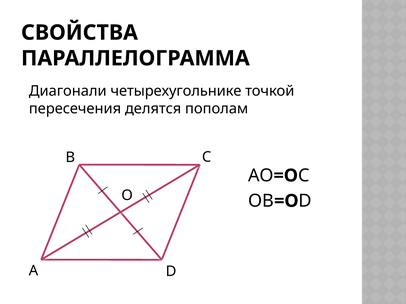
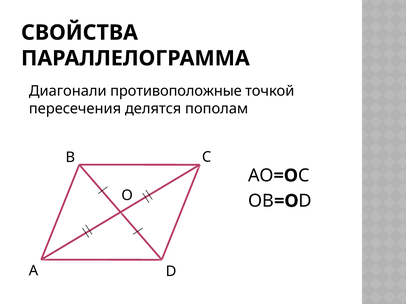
четырехугольнике: четырехугольнике -> противоположные (176, 91)
